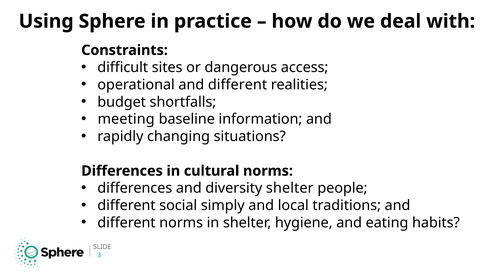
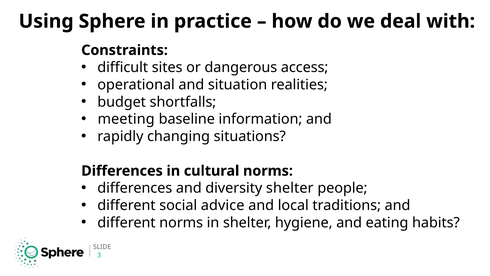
and different: different -> situation (238, 85)
simply: simply -> advice (223, 205)
